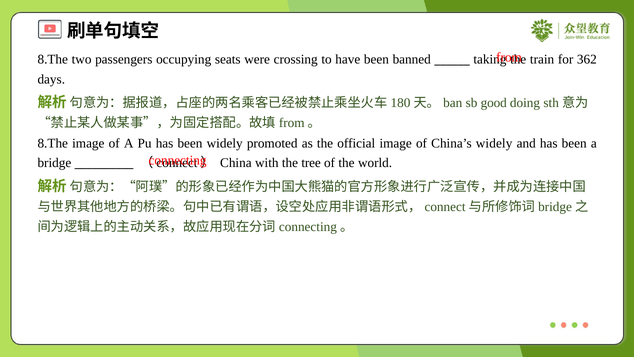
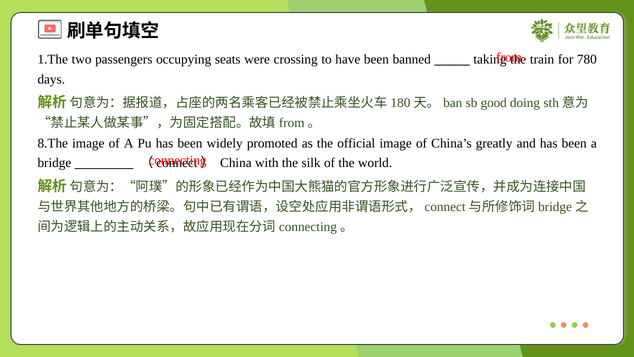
8.The: 8.The -> 1.The (53, 59)
362: 362 -> 780 (587, 59)
China’s widely: widely -> greatly (494, 143)
tree: tree -> silk (311, 163)
